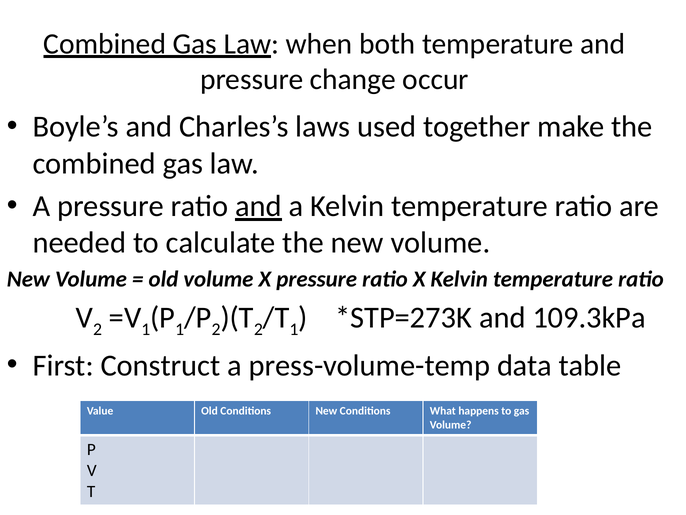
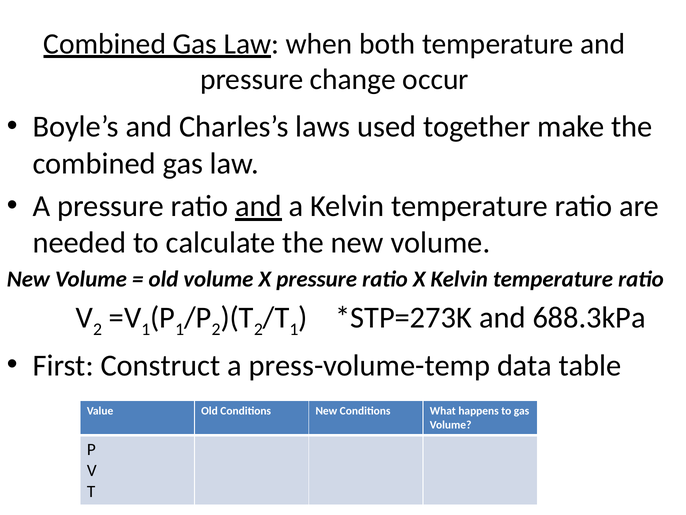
109.3kPa: 109.3kPa -> 688.3kPa (589, 317)
